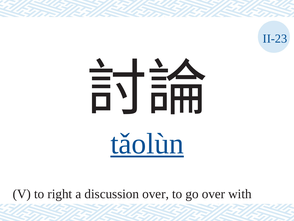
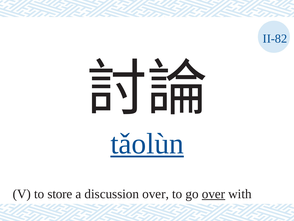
II-23: II-23 -> II-82 (275, 39)
right: right -> store (60, 193)
over underline: none -> present (213, 193)
